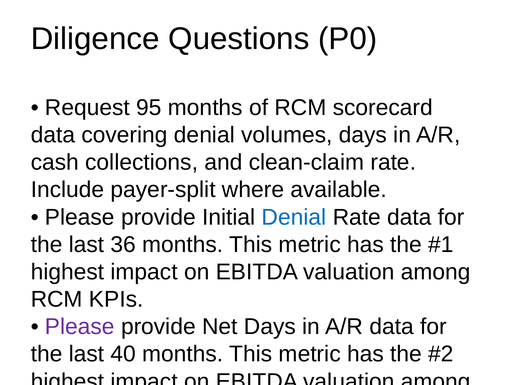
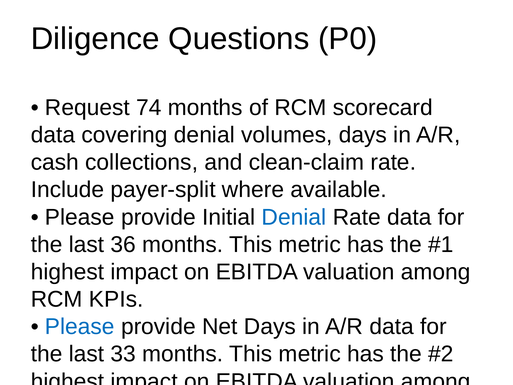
95: 95 -> 74 (149, 108)
Please colour: purple -> blue (80, 327)
40: 40 -> 33 (123, 354)
